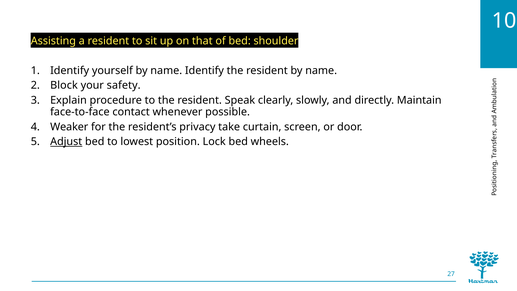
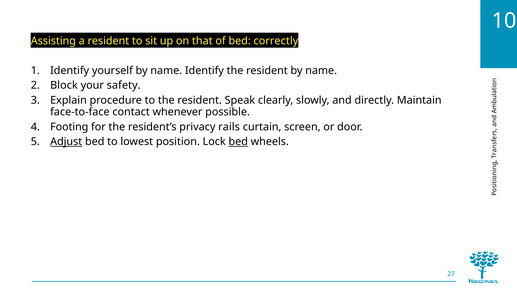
shoulder: shoulder -> correctly (276, 41)
Weaker: Weaker -> Footing (69, 127)
take: take -> rails (229, 127)
bed underline: none -> present (238, 142)
